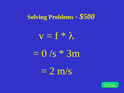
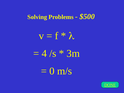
0: 0 -> 4 (44, 53)
2: 2 -> 0 (52, 71)
